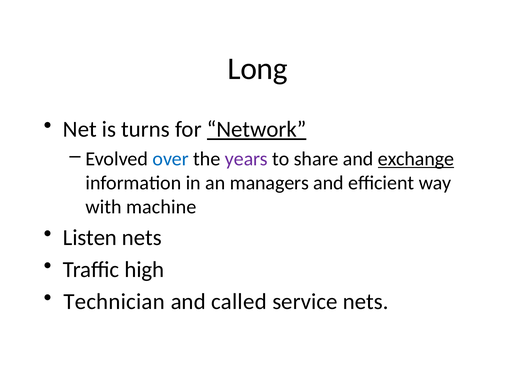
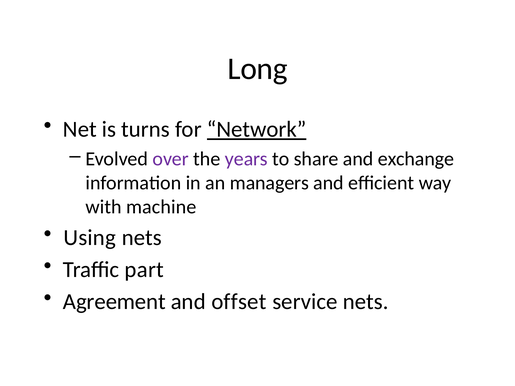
over colour: blue -> purple (171, 159)
exchange underline: present -> none (416, 159)
Listen: Listen -> Using (90, 238)
high: high -> part (144, 270)
Technician: Technician -> Agreement (114, 302)
called: called -> offset (239, 302)
